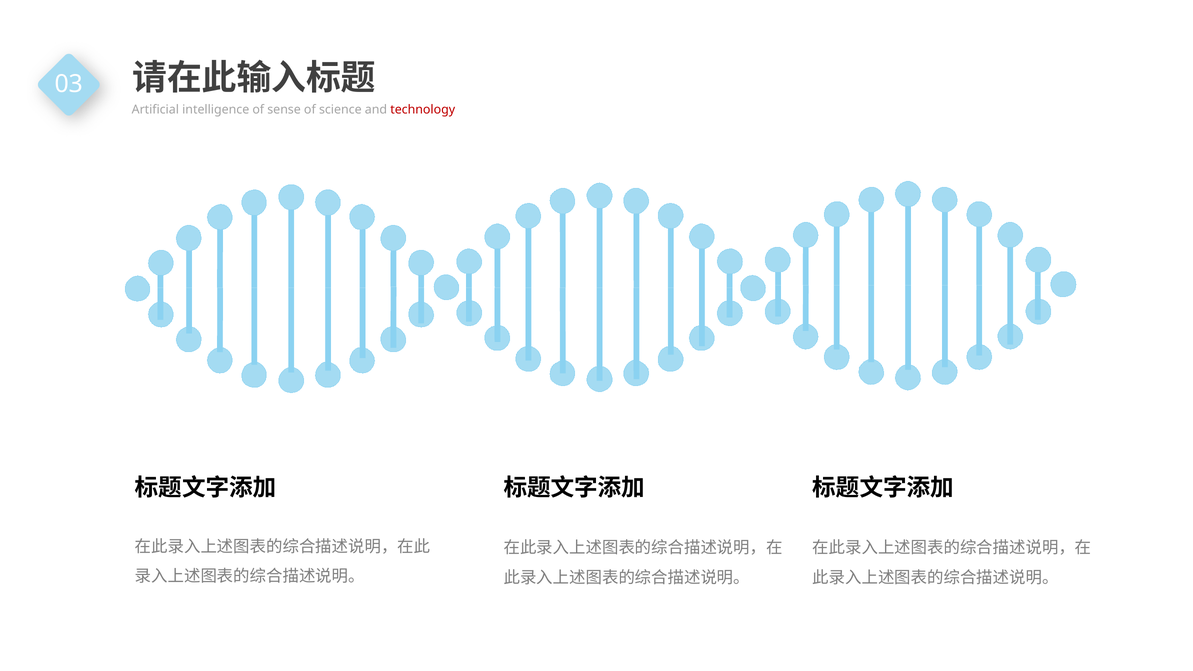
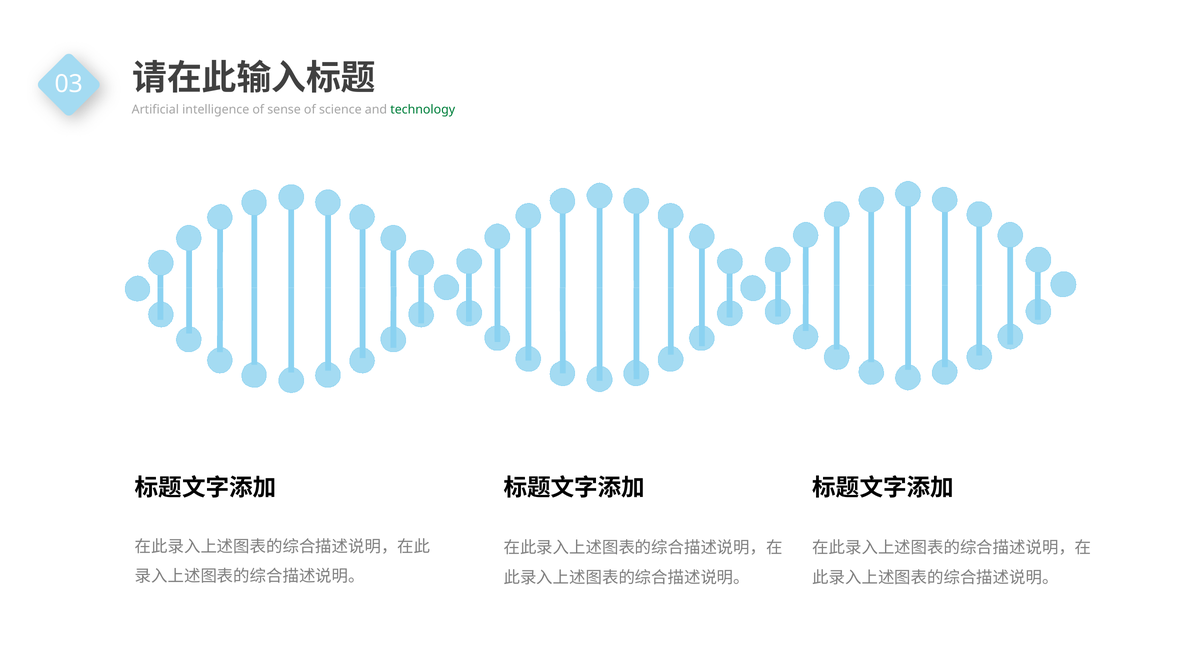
technology colour: red -> green (423, 110)
